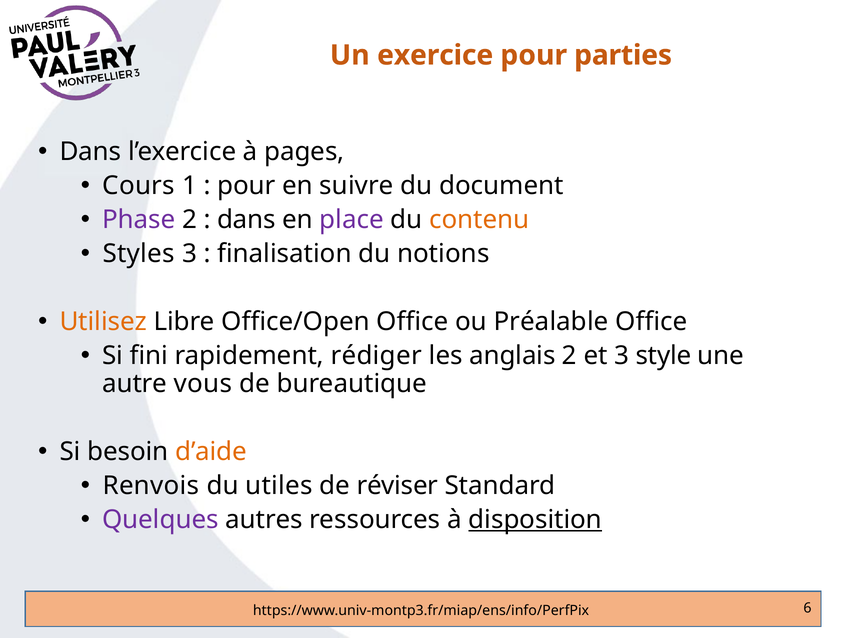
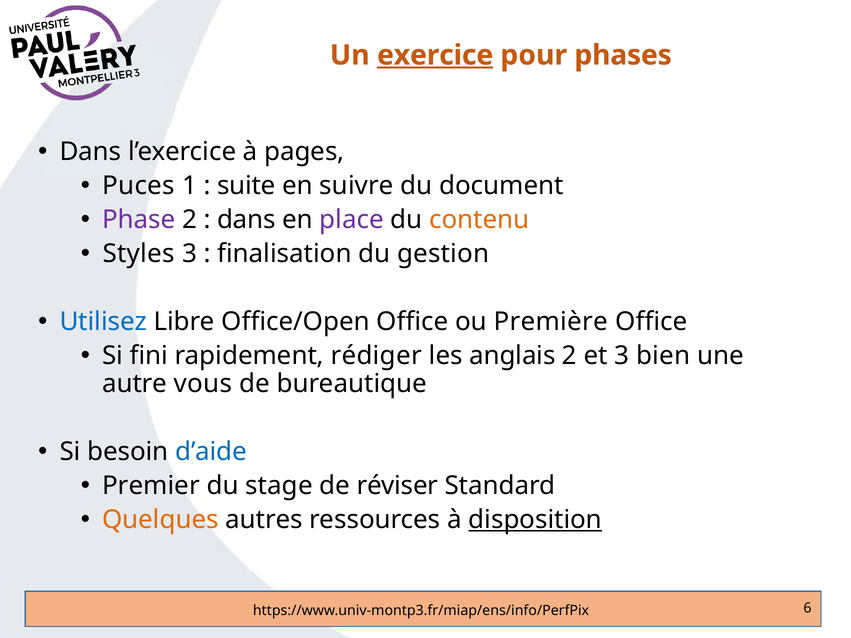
exercice underline: none -> present (435, 55)
parties: parties -> phases (623, 55)
Cours: Cours -> Puces (139, 186)
pour: pour -> suite (246, 186)
notions: notions -> gestion (443, 254)
Utilisez colour: orange -> blue (103, 322)
Préalable: Préalable -> Première (551, 322)
style: style -> bien (663, 356)
d’aide colour: orange -> blue (211, 452)
Renvois: Renvois -> Premier (151, 486)
utiles: utiles -> stage (279, 486)
Quelques colour: purple -> orange (160, 520)
